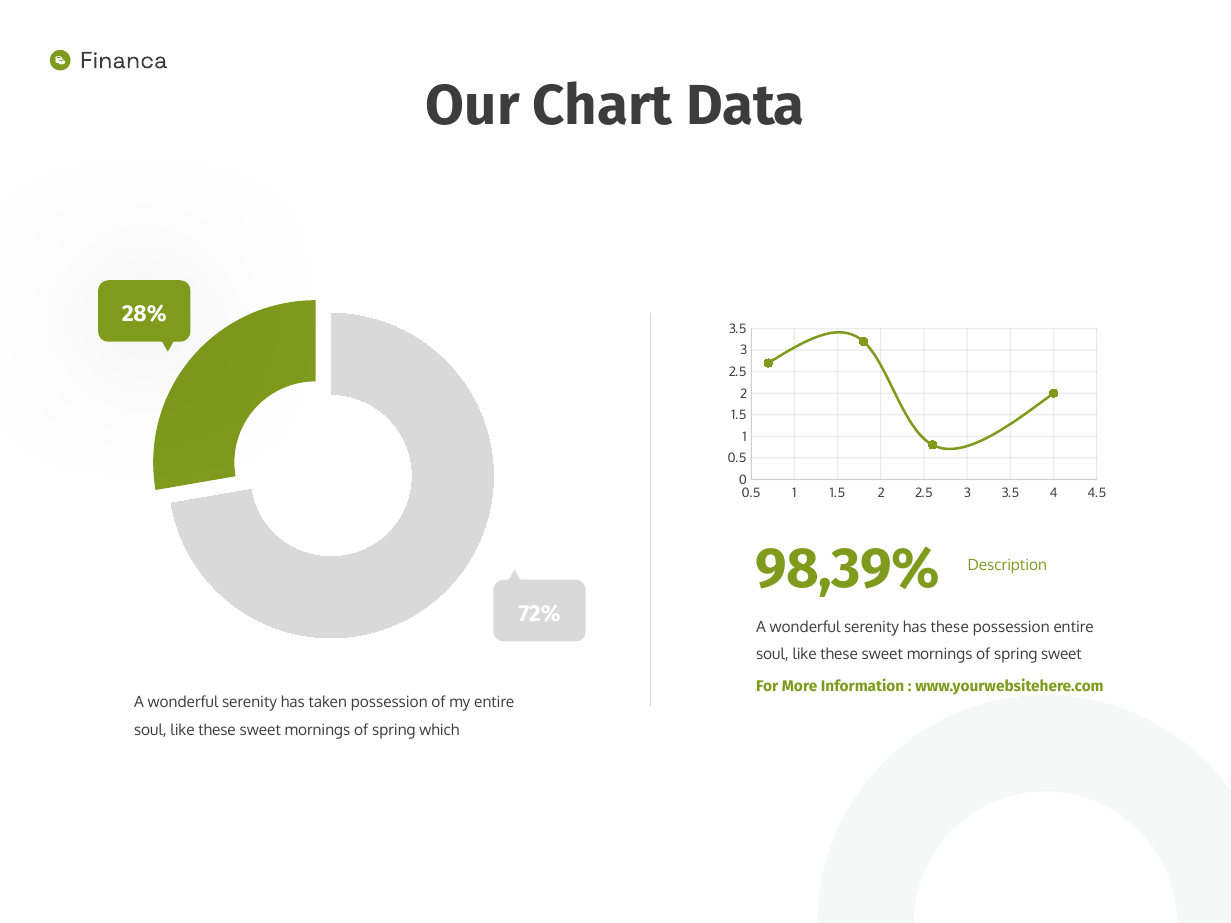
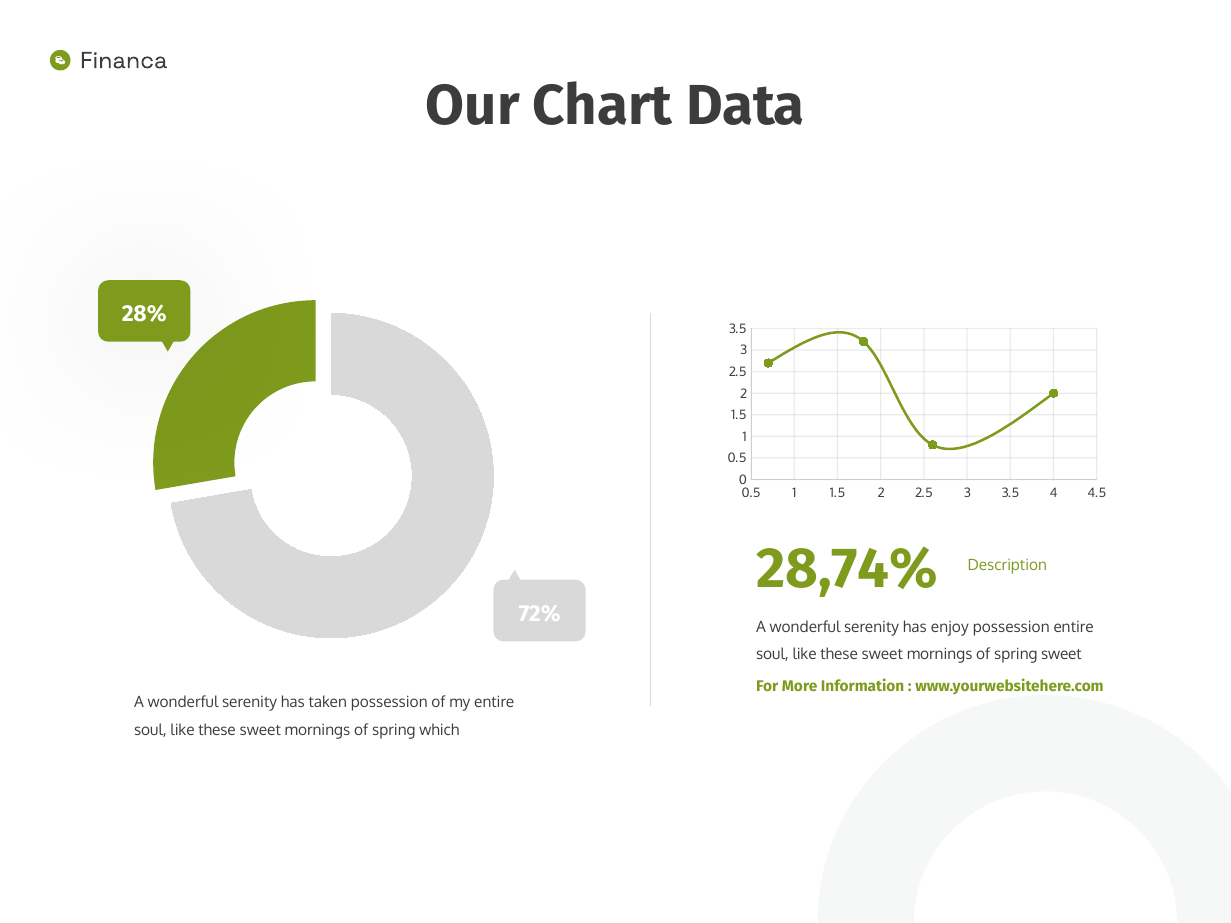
98,39%: 98,39% -> 28,74% (847, 569)
has these: these -> enjoy (950, 627)
